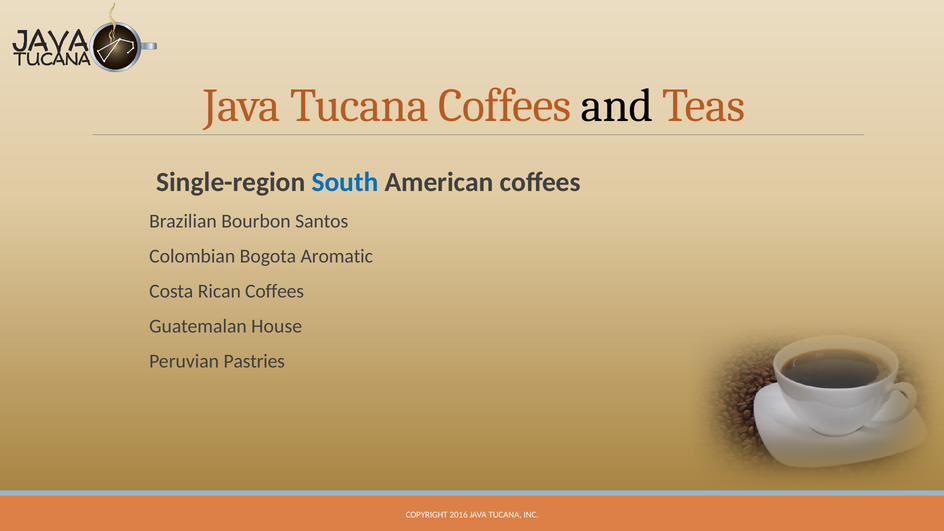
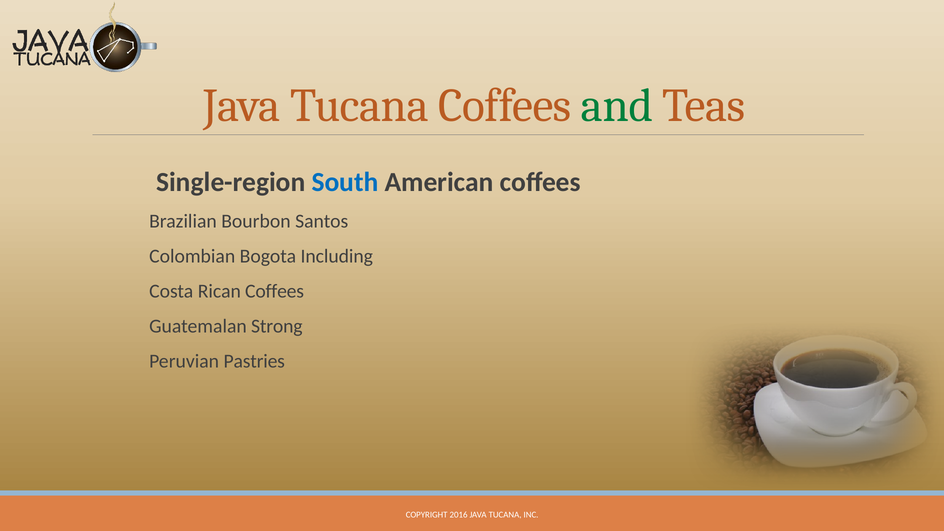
and colour: black -> green (617, 106)
Aromatic: Aromatic -> Including (337, 256)
House: House -> Strong (277, 326)
